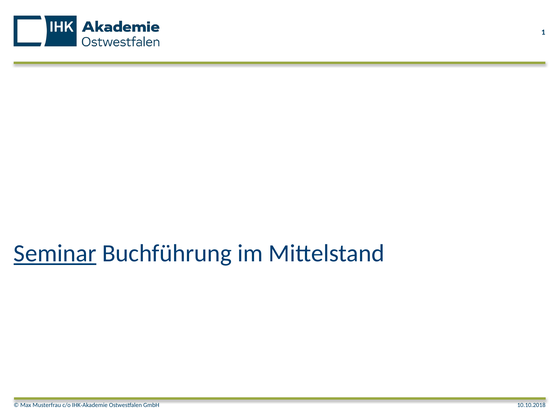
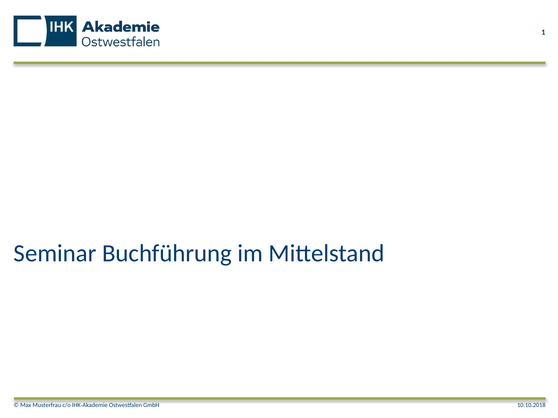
Seminar underline: present -> none (55, 254)
